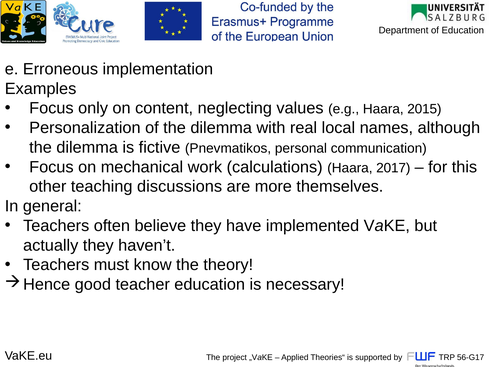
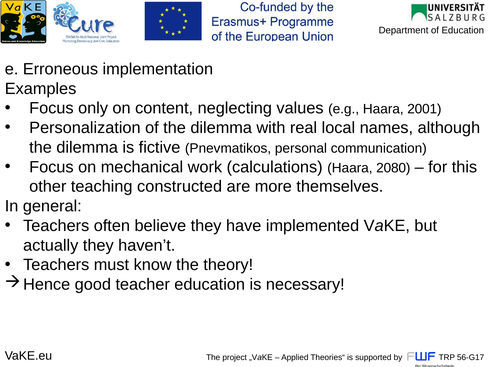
2015: 2015 -> 2001 (424, 109)
2017: 2017 -> 2080 (393, 168)
discussions: discussions -> constructed (180, 186)
